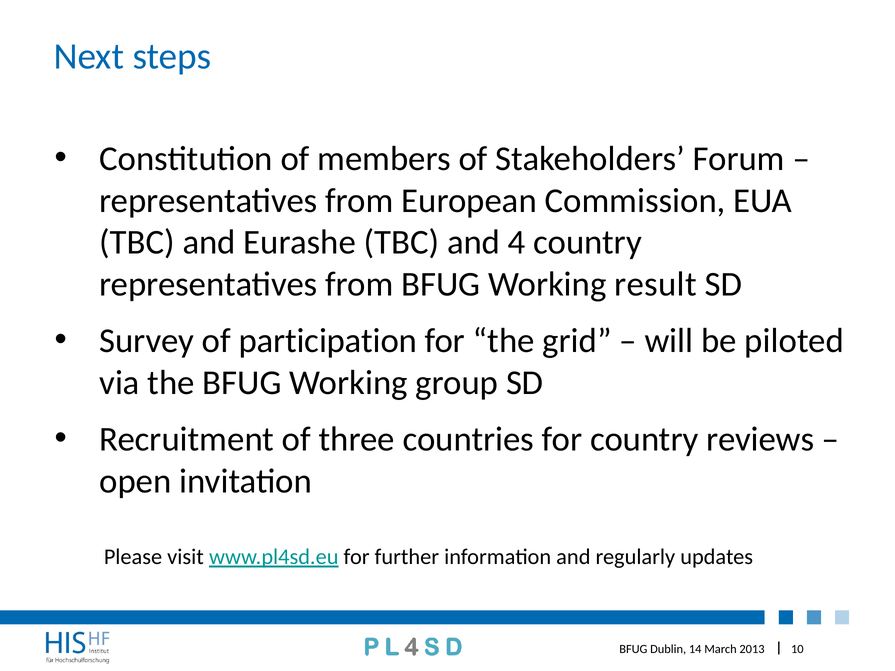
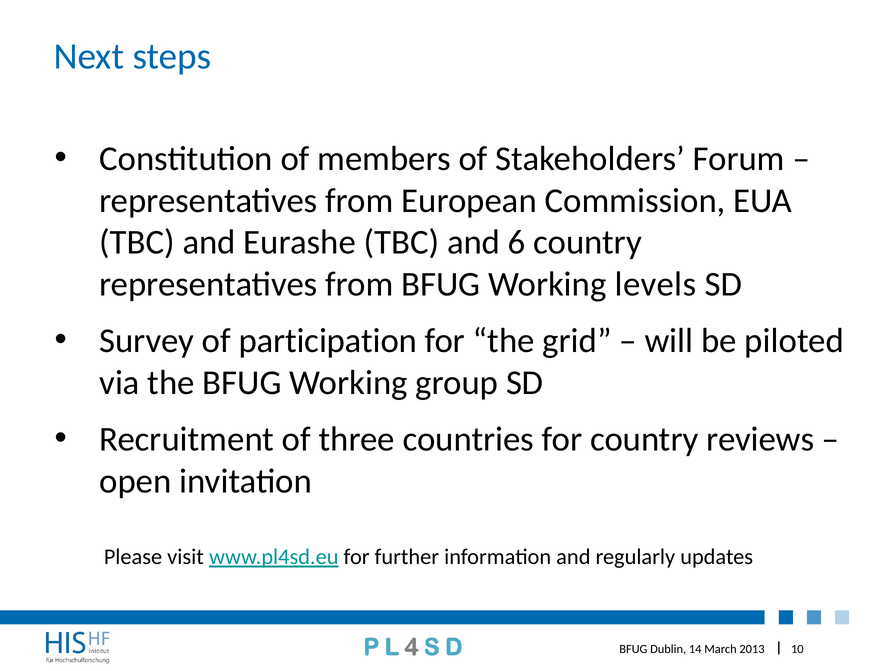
4: 4 -> 6 (517, 242)
result: result -> levels (656, 284)
